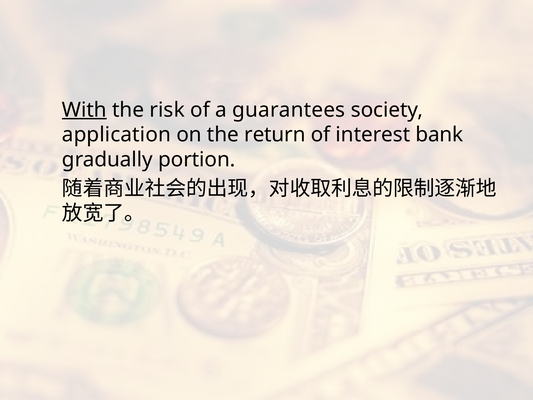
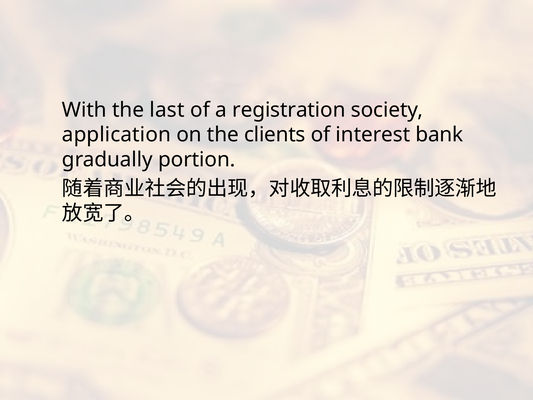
With underline: present -> none (84, 110)
risk: risk -> last (167, 110)
guarantees: guarantees -> registration (289, 110)
return: return -> clients (275, 135)
